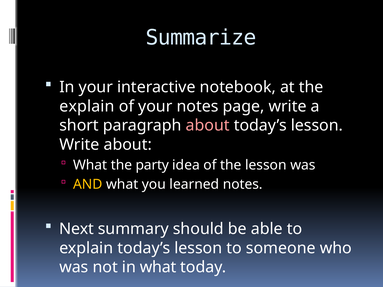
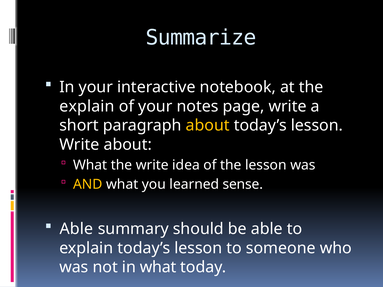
about colour: pink -> yellow (208, 126)
the party: party -> write (152, 165)
learned notes: notes -> sense (243, 185)
Next: Next -> Able (76, 229)
